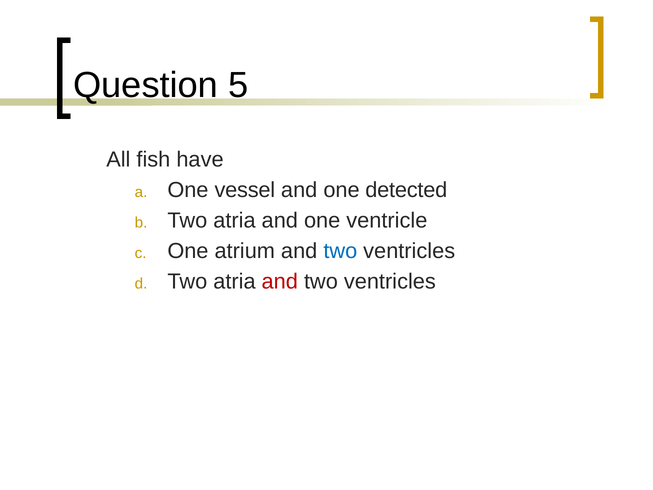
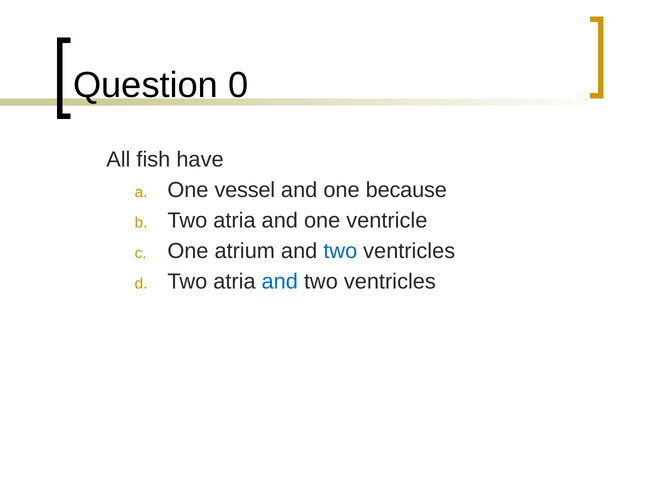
5: 5 -> 0 (238, 85)
detected: detected -> because (406, 190)
and colour: red -> blue (280, 281)
